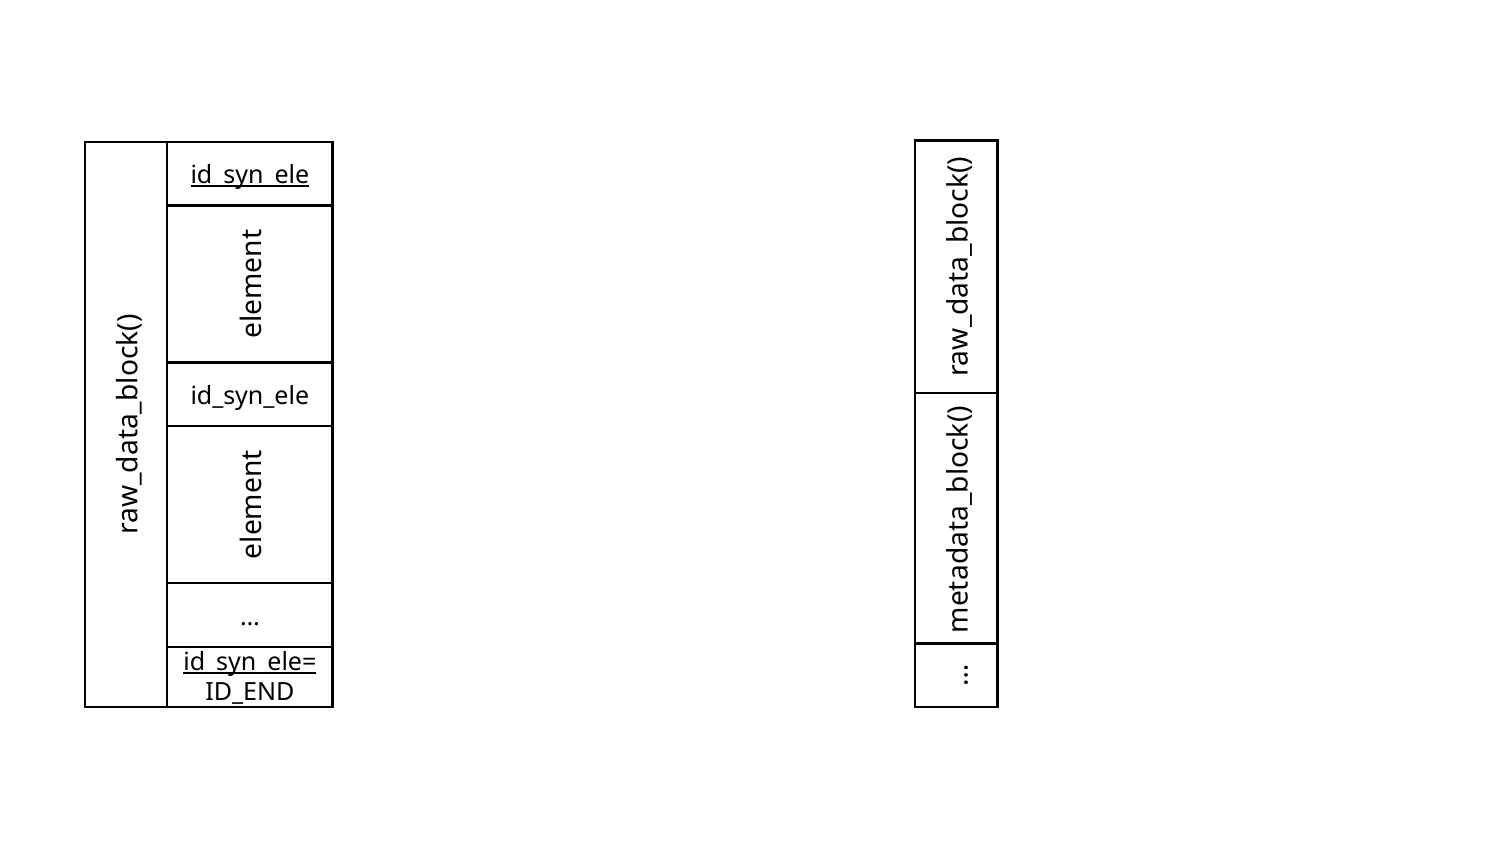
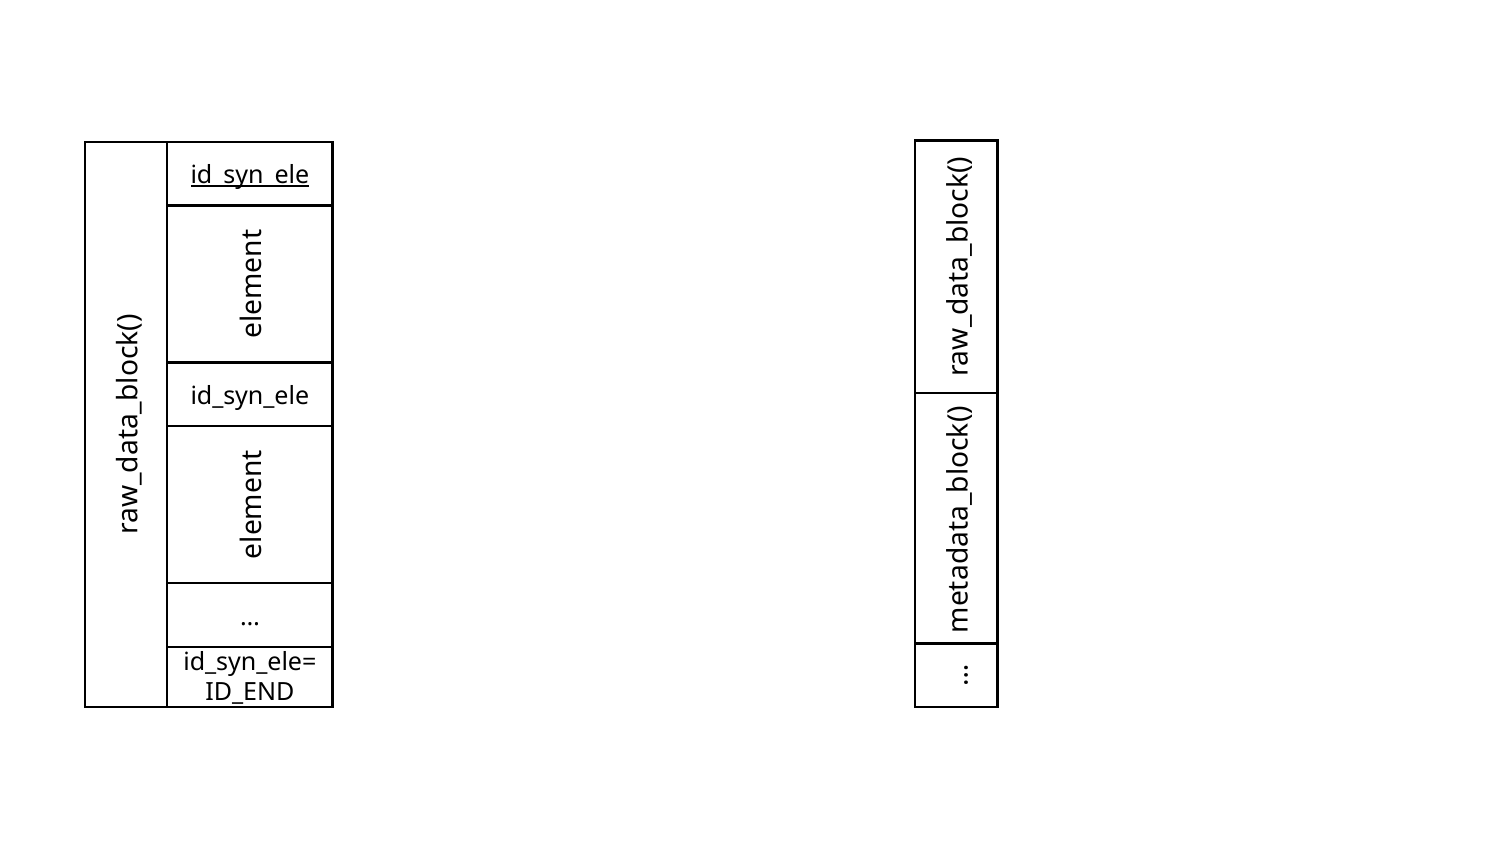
id_syn_ele= underline: present -> none (250, 662)
